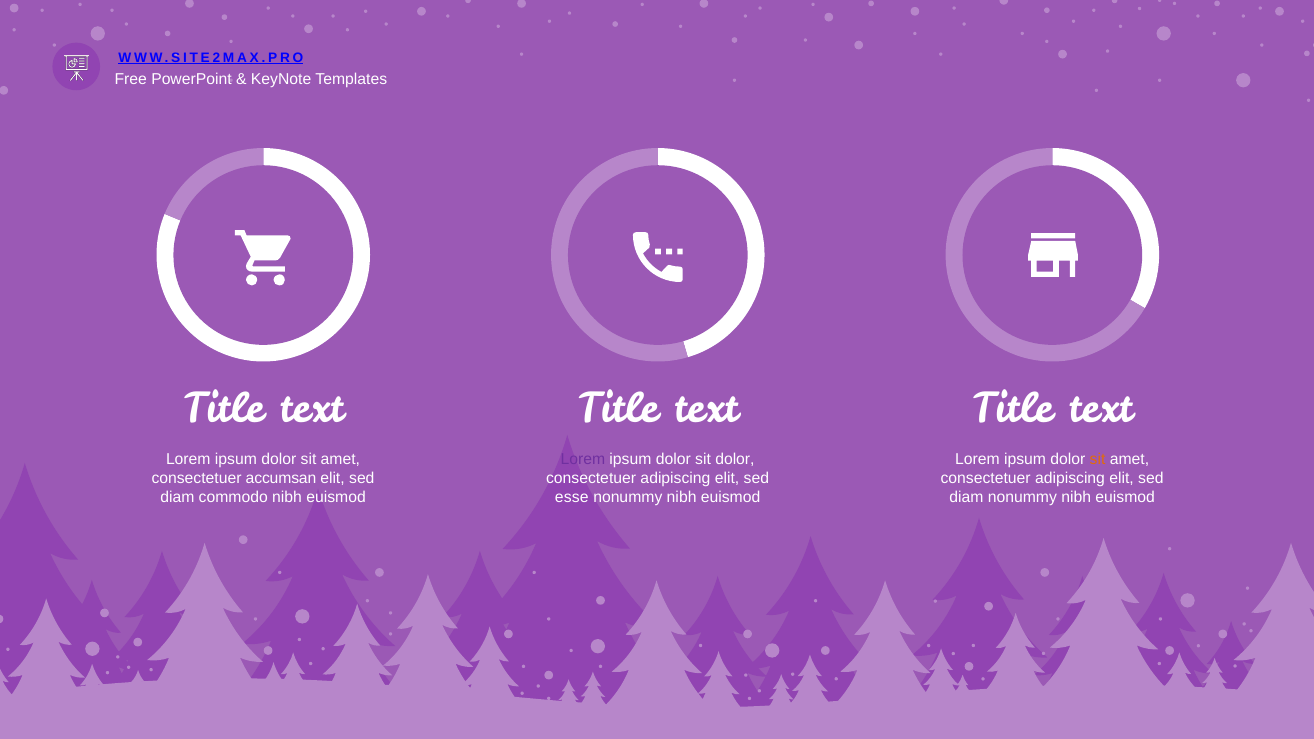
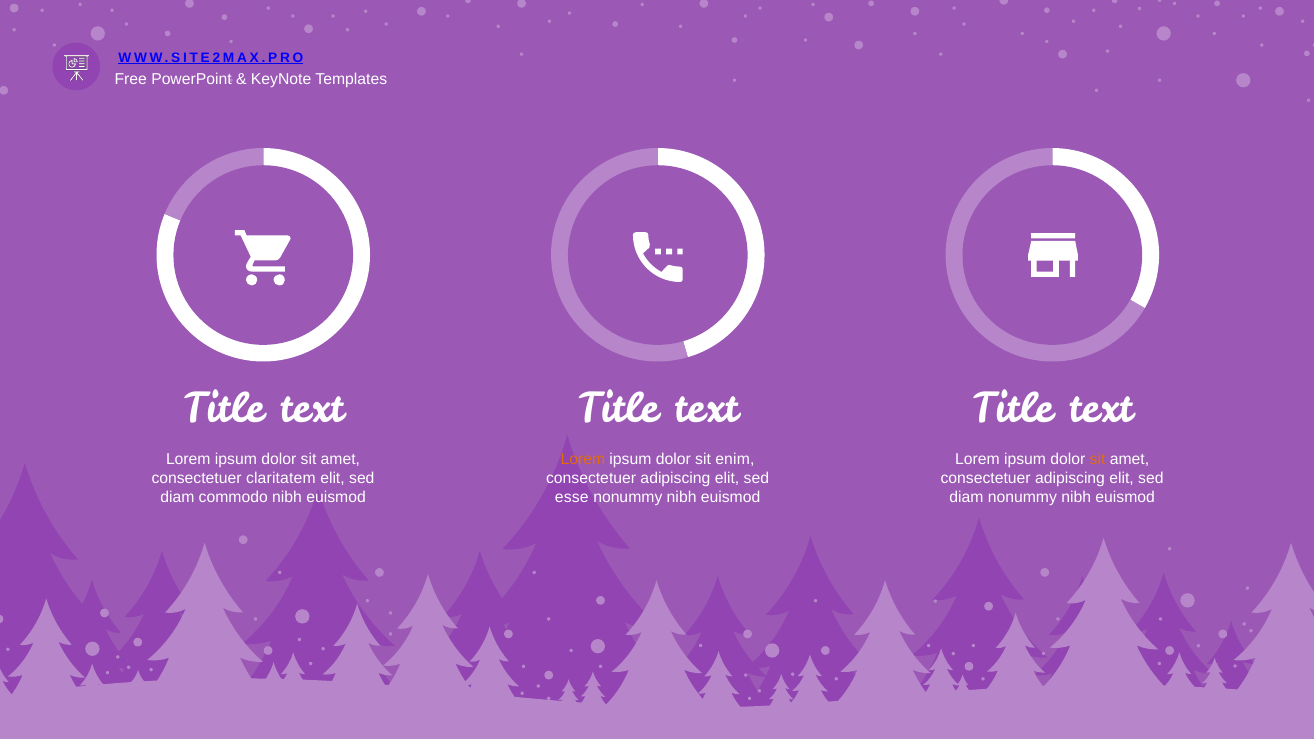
Lorem colour: purple -> orange (583, 460)
sit dolor: dolor -> enim (735, 460)
accumsan: accumsan -> claritatem (281, 479)
